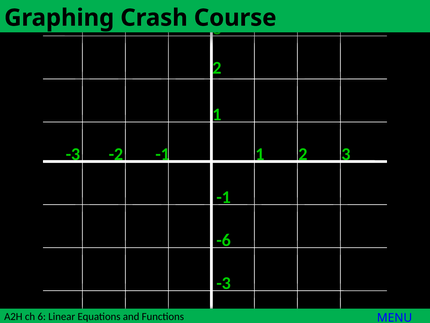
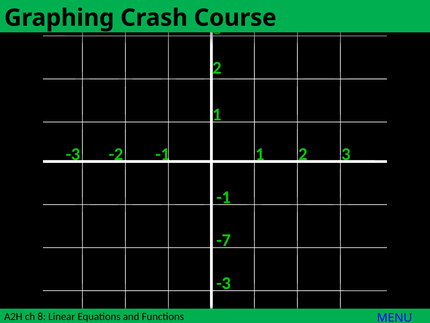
-6: -6 -> -7 (224, 240)
6: 6 -> 8 (42, 316)
